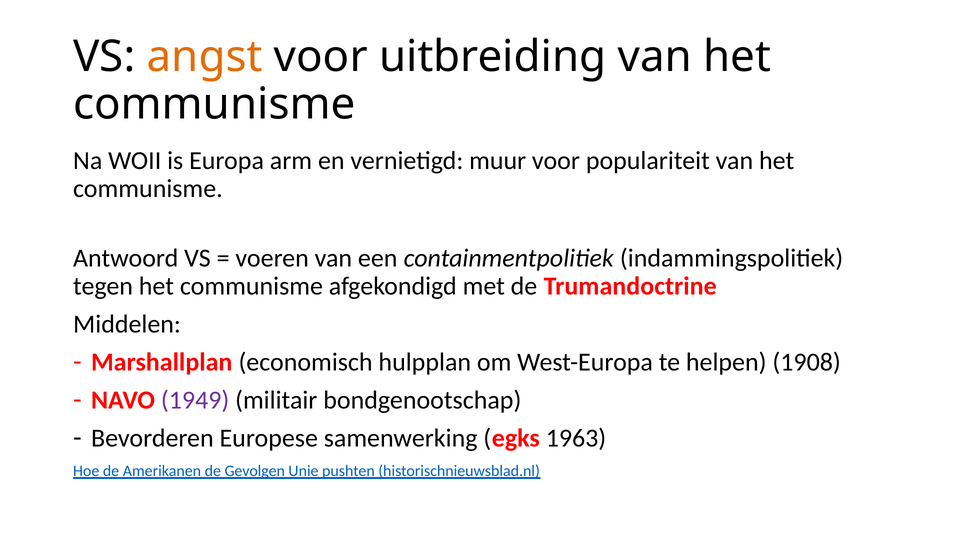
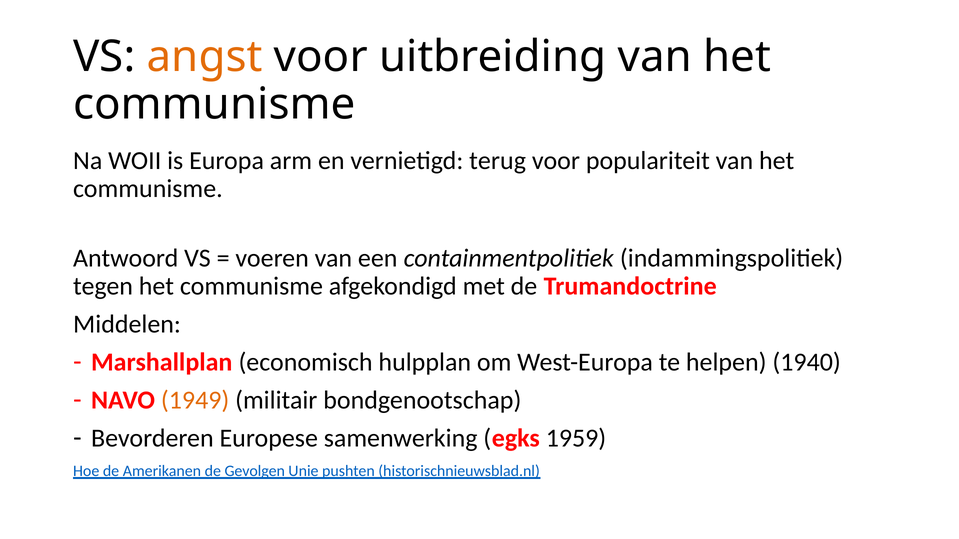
muur: muur -> terug (498, 161)
1908: 1908 -> 1940 (807, 362)
1949 colour: purple -> orange (195, 400)
1963: 1963 -> 1959 (576, 438)
